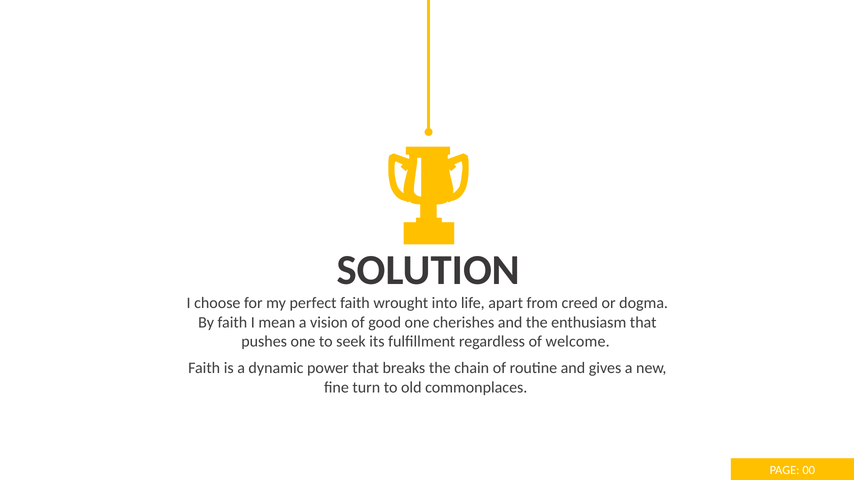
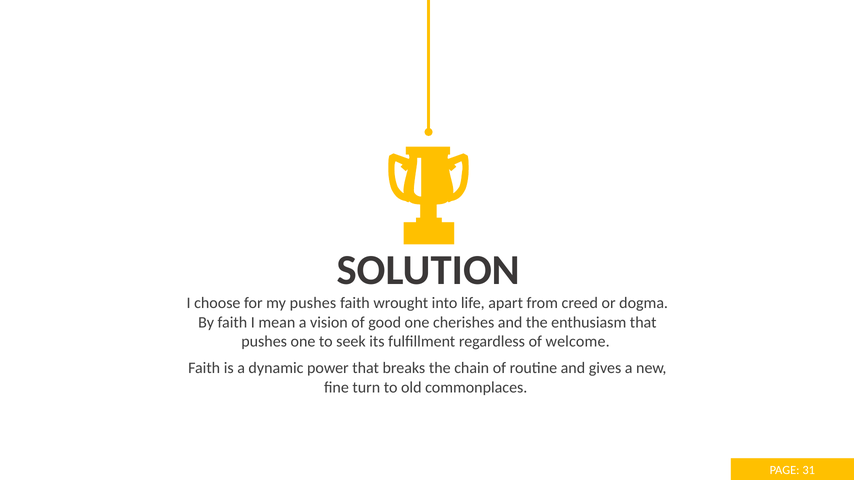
my perfect: perfect -> pushes (313, 303)
00: 00 -> 31 (809, 470)
